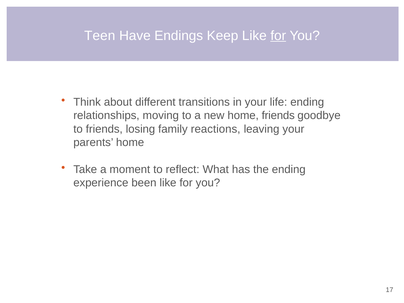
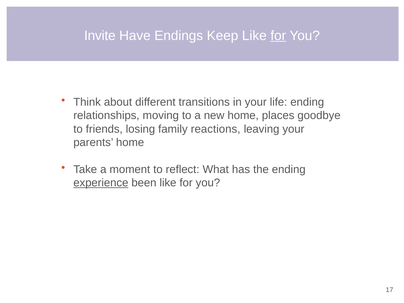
Teen: Teen -> Invite (100, 36)
home friends: friends -> places (278, 116)
experience underline: none -> present (101, 183)
